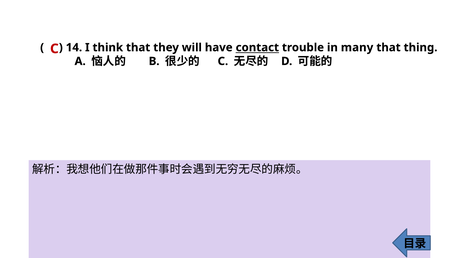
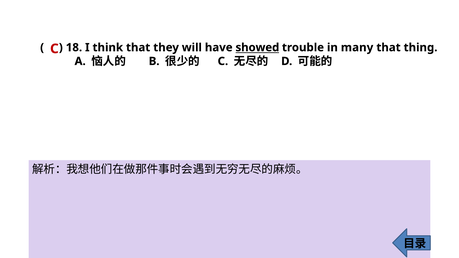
14: 14 -> 18 (74, 48)
contact: contact -> showed (257, 48)
